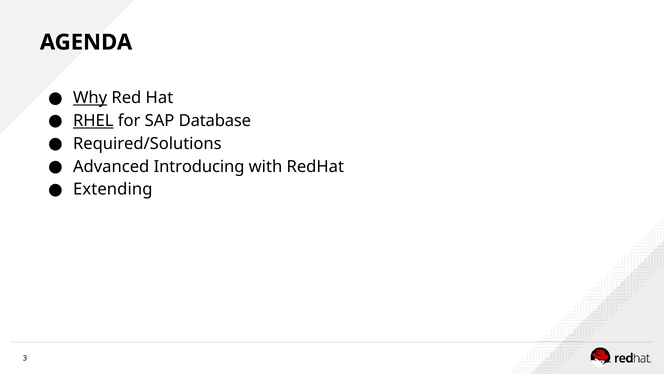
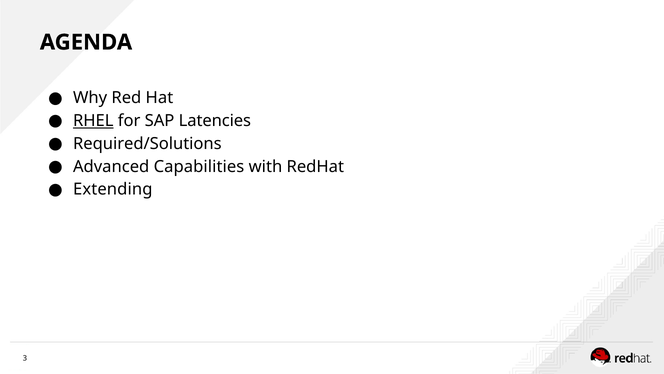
Why underline: present -> none (90, 98)
Database: Database -> Latencies (215, 121)
Introducing: Introducing -> Capabilities (199, 166)
